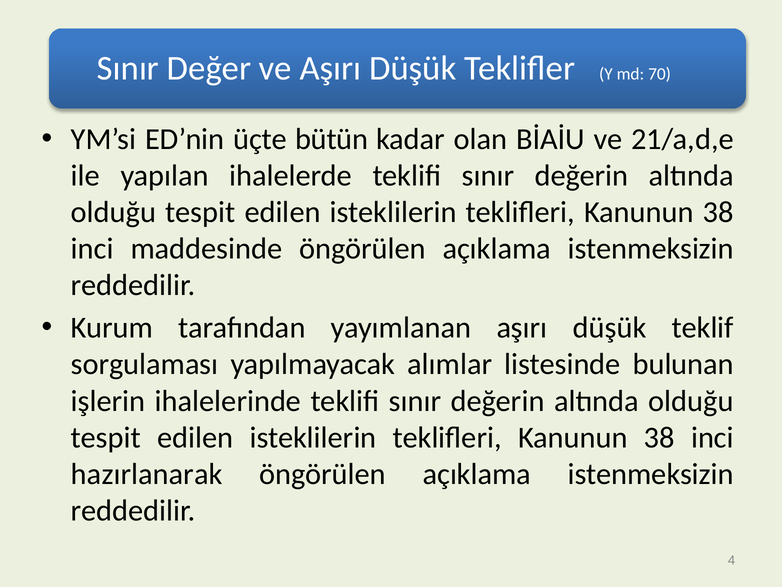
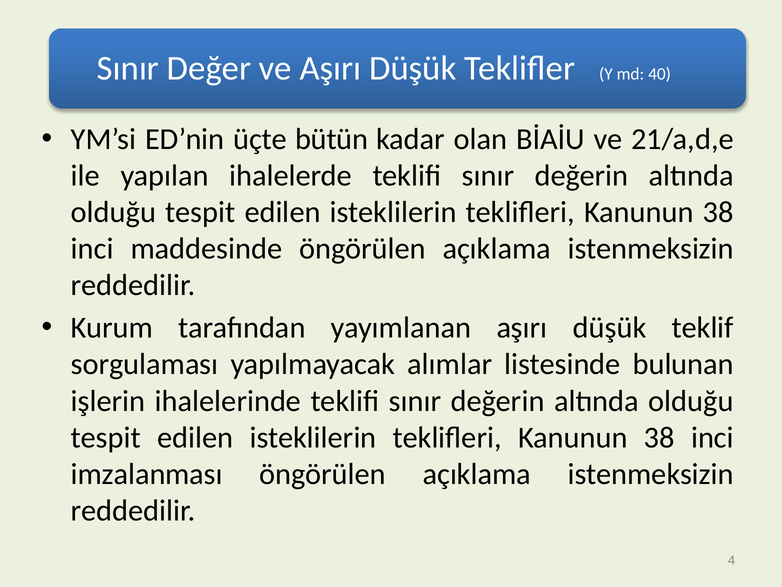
70: 70 -> 40 (660, 74)
hazırlanarak: hazırlanarak -> imzalanması (147, 474)
